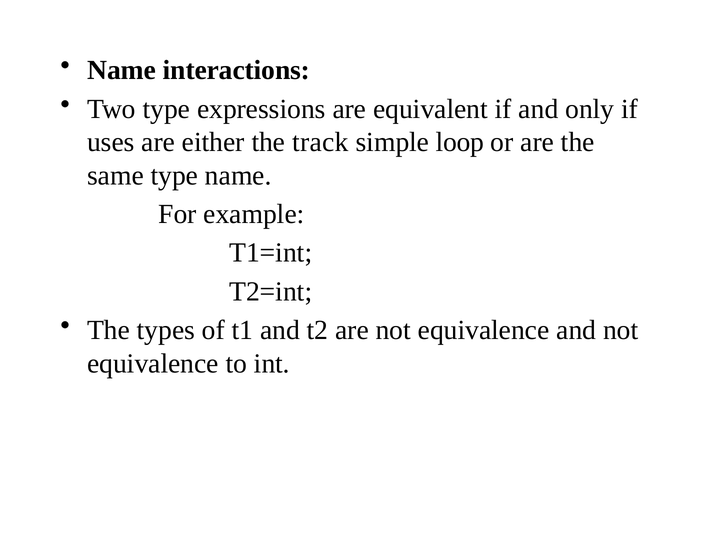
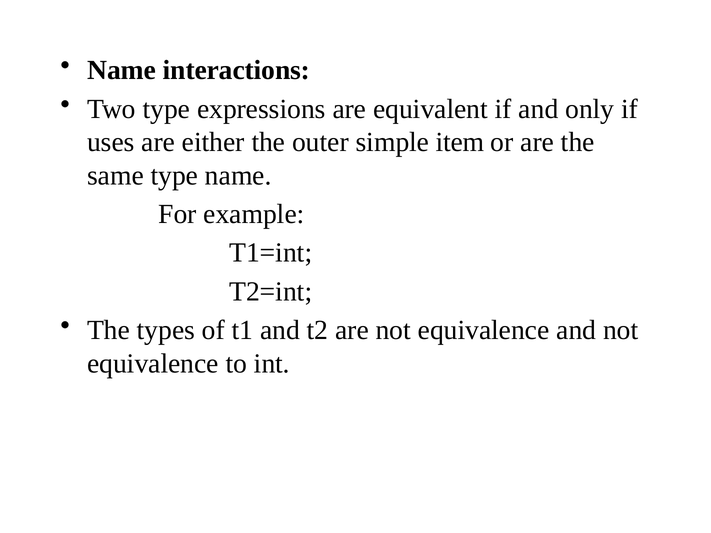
track: track -> outer (320, 142)
loop: loop -> item (460, 142)
